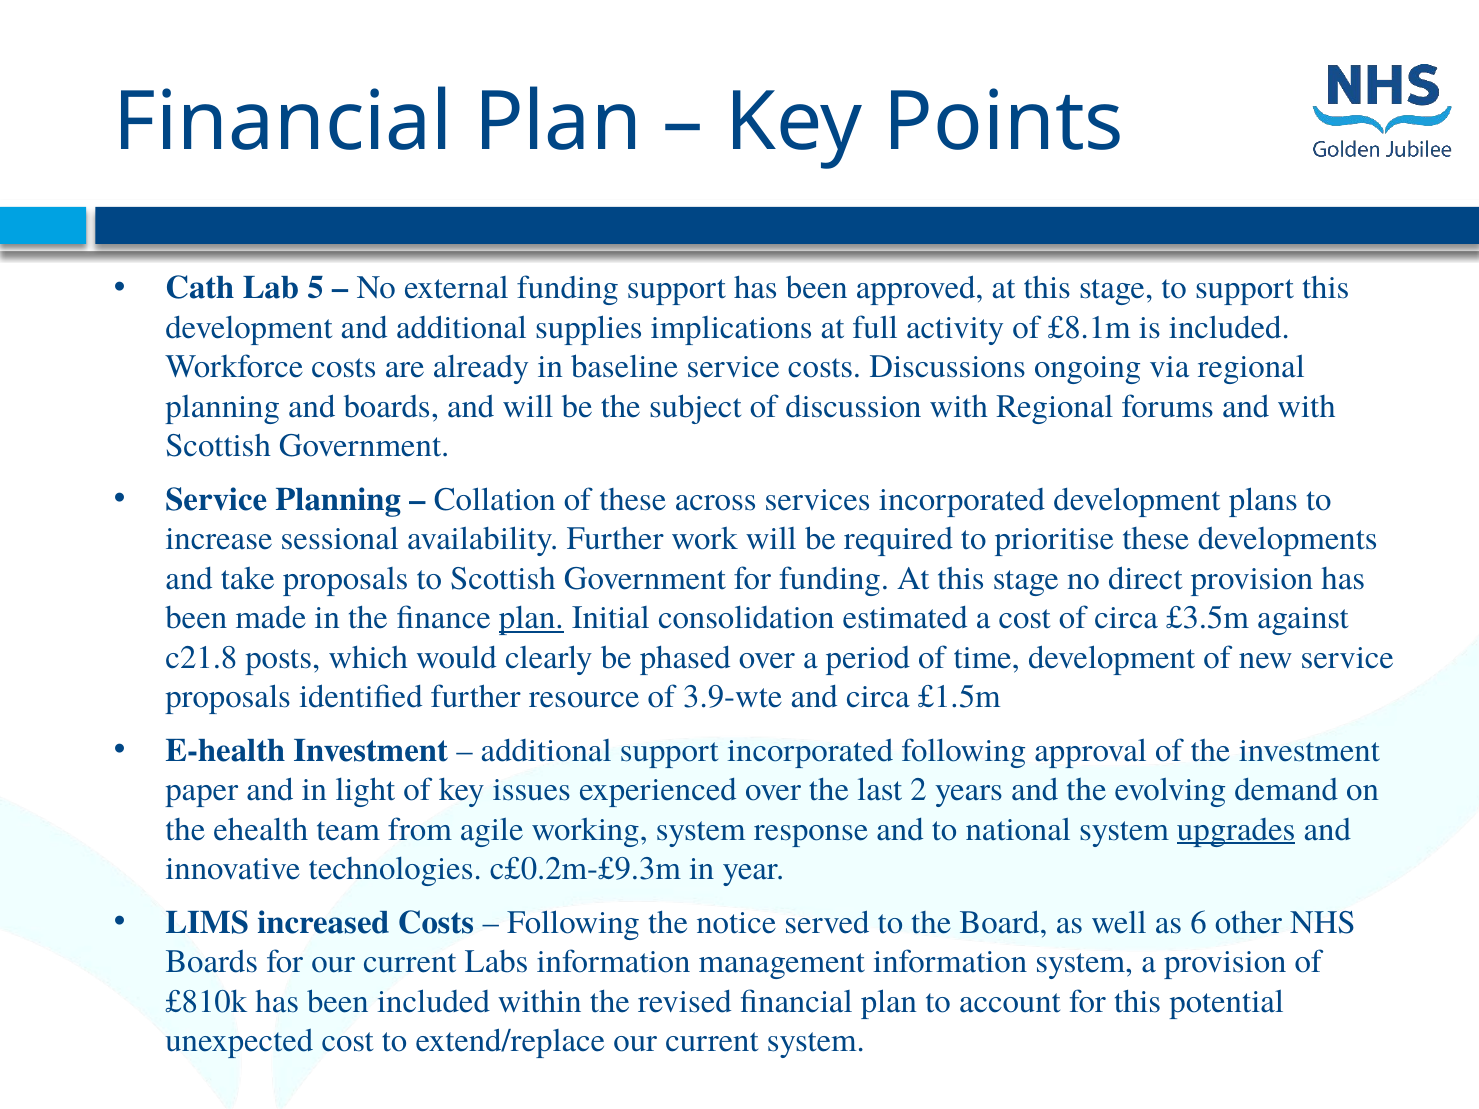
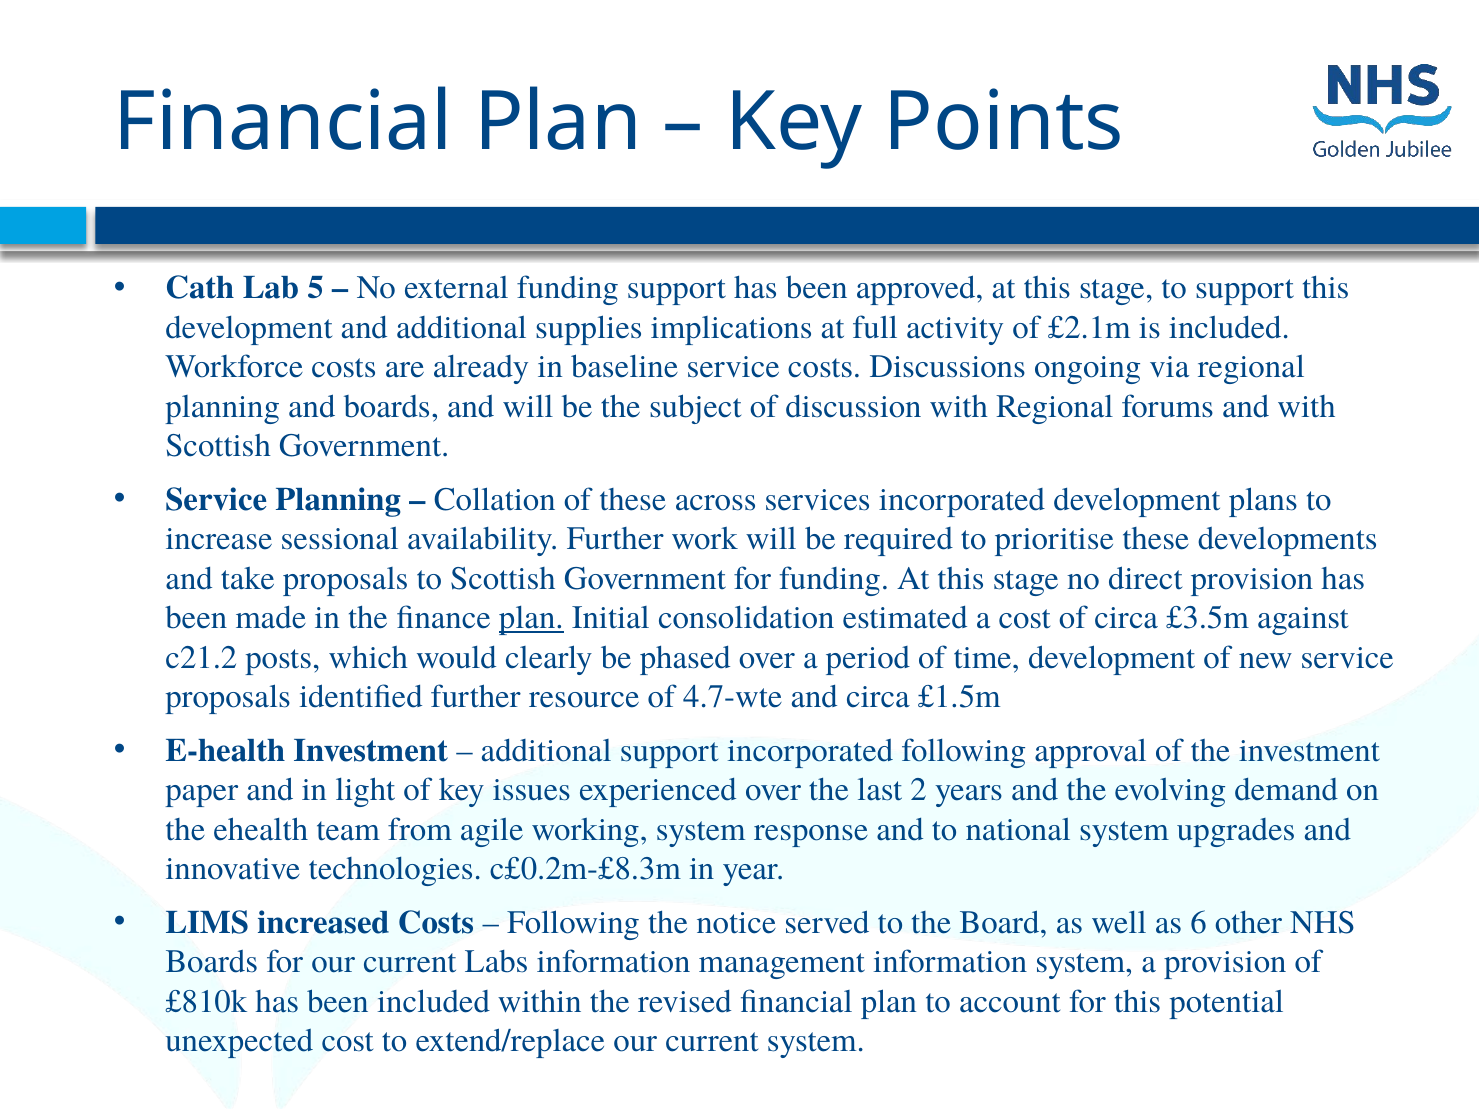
£8.1m: £8.1m -> £2.1m (1089, 328)
c21.8: c21.8 -> c21.2 (201, 657)
3.9-wte: 3.9-wte -> 4.7-wte (733, 697)
upgrades underline: present -> none (1236, 829)
c£0.2m-£9.3m: c£0.2m-£9.3m -> c£0.2m-£8.3m (585, 869)
